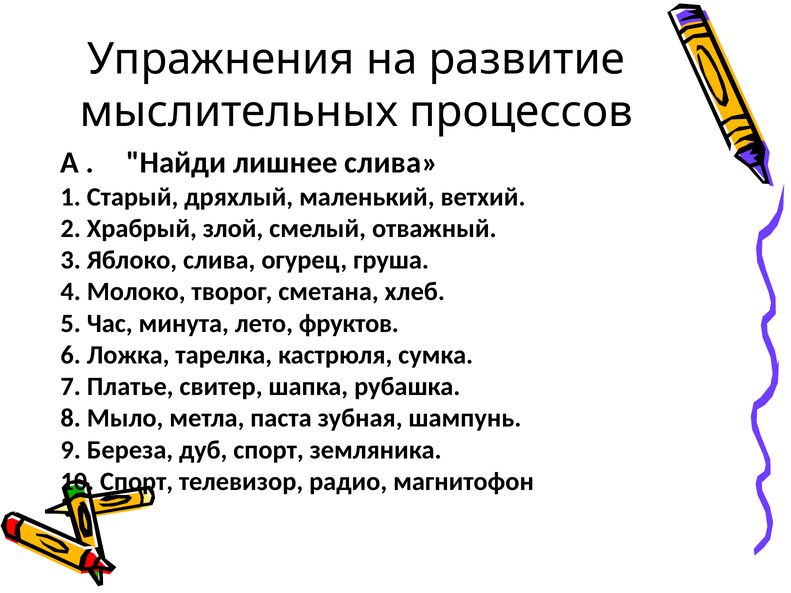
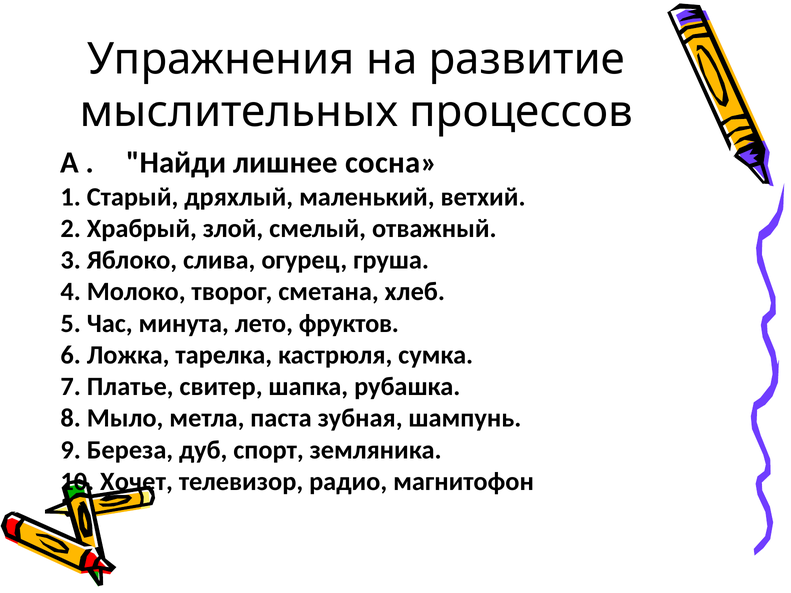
лишнее слива: слива -> сосна (391, 163)
10 Спорт: Спорт -> Хочет (136, 482)
